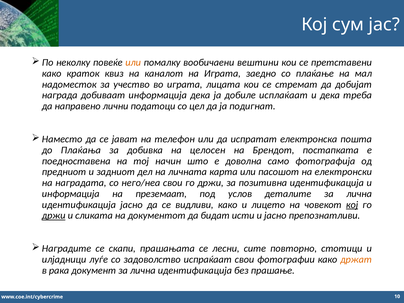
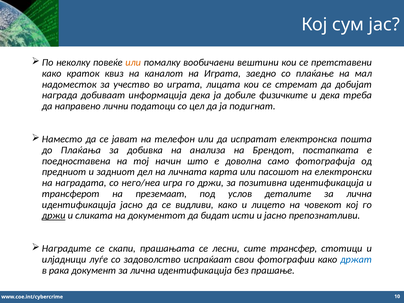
исплаќаат: исплаќаат -> физичките (284, 95)
целосен: целосен -> анализа (208, 150)
него/неа свои: свои -> игра (173, 183)
информација: информација -> трансферот (71, 194)
кој underline: present -> none (352, 205)
повторно: повторно -> трансфер (294, 249)
држат colour: orange -> blue (356, 260)
